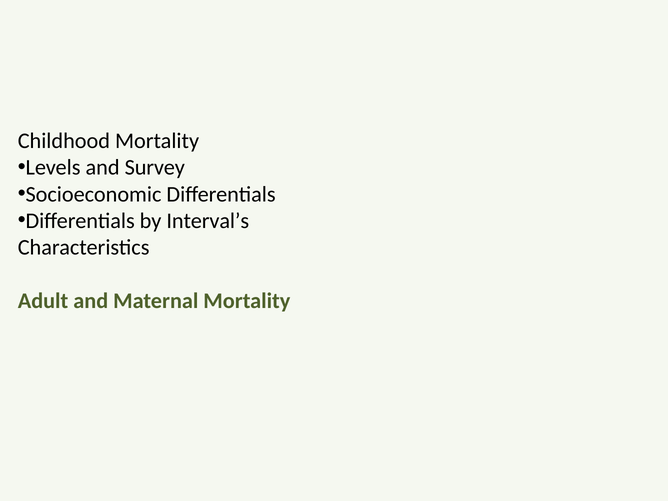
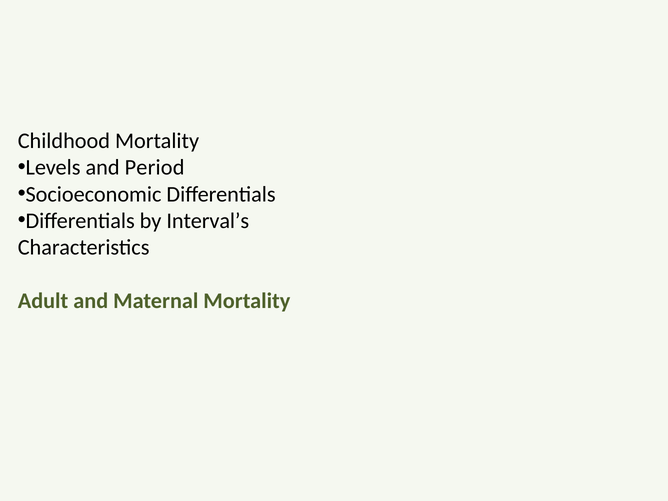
Survey: Survey -> Period (155, 167)
